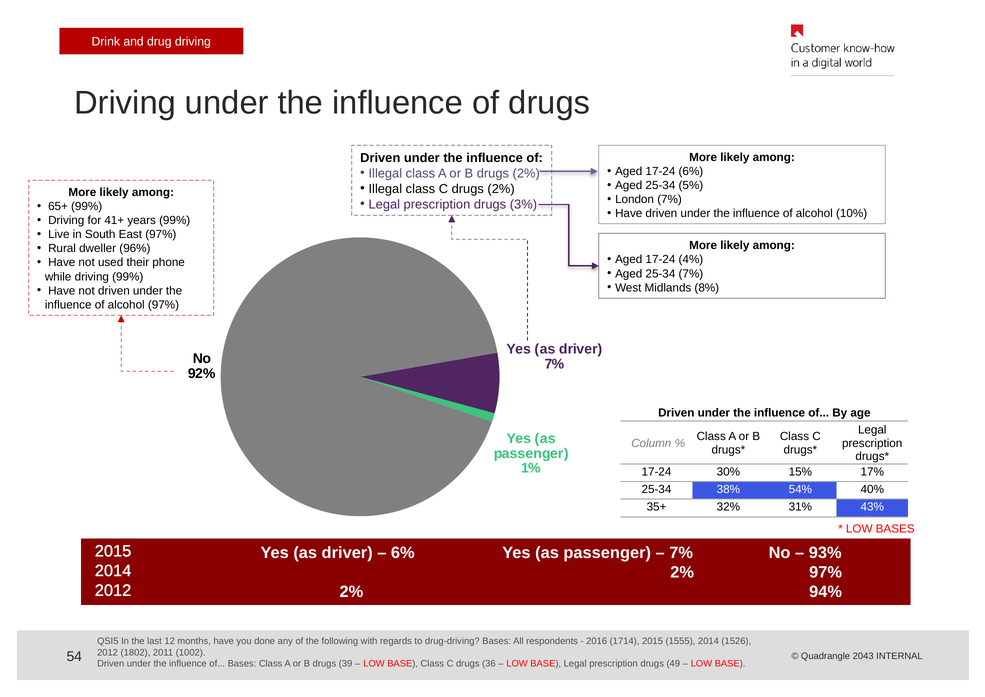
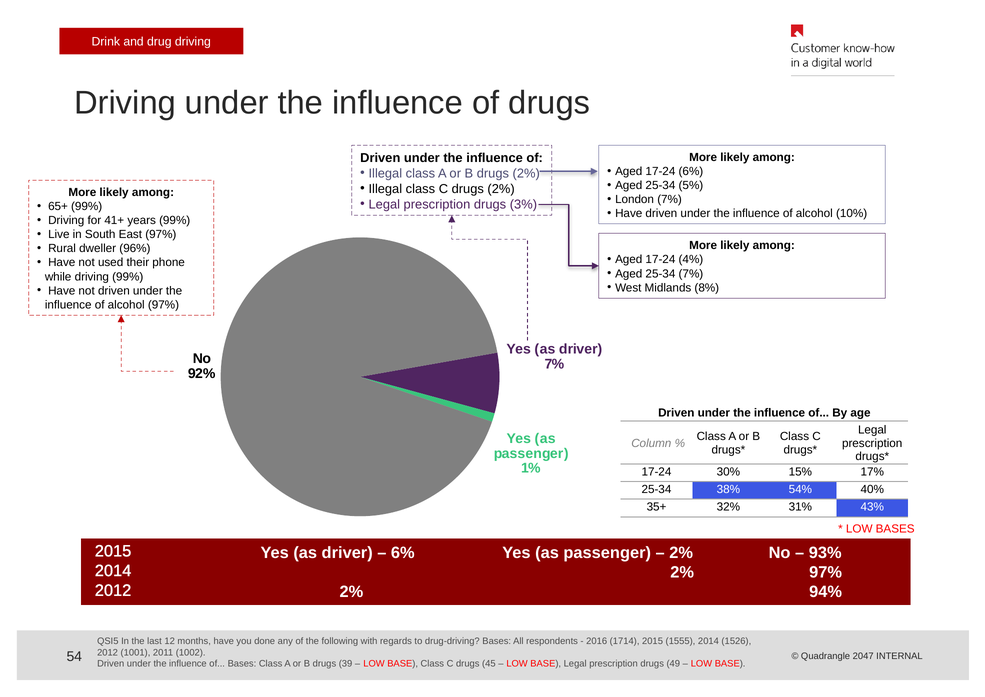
7%: 7% -> 2% (681, 553)
1802: 1802 -> 1001 (135, 652)
2043: 2043 -> 2047 (863, 656)
36: 36 -> 45 (489, 664)
